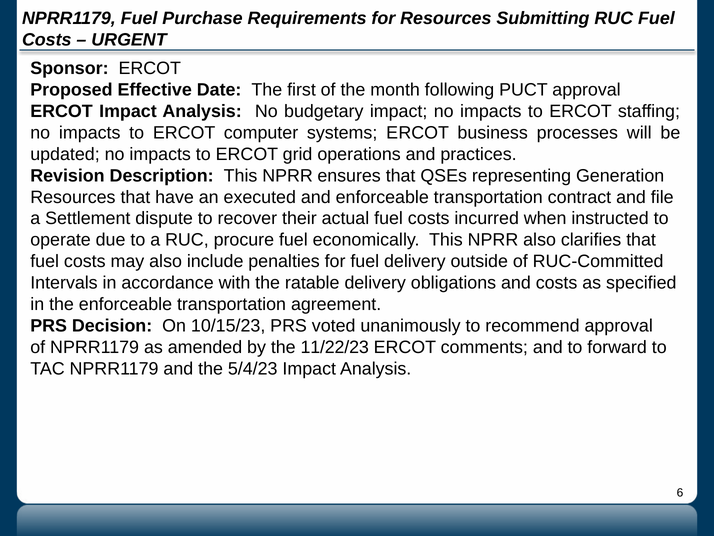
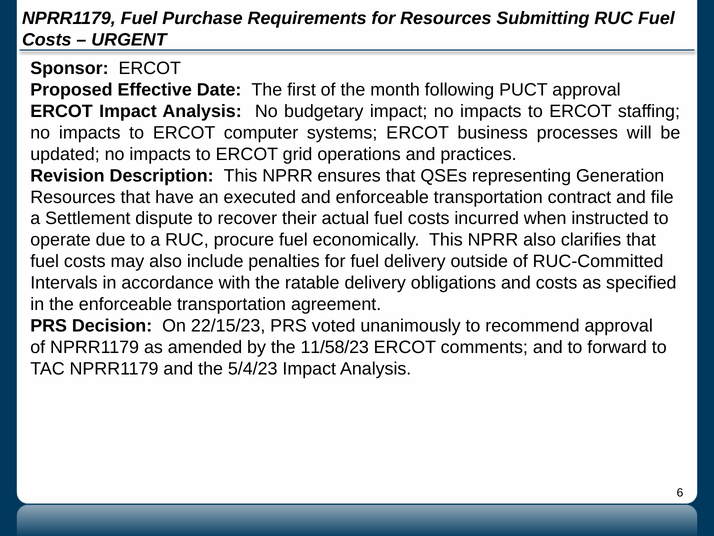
10/15/23: 10/15/23 -> 22/15/23 (228, 325)
11/22/23: 11/22/23 -> 11/58/23 (335, 347)
